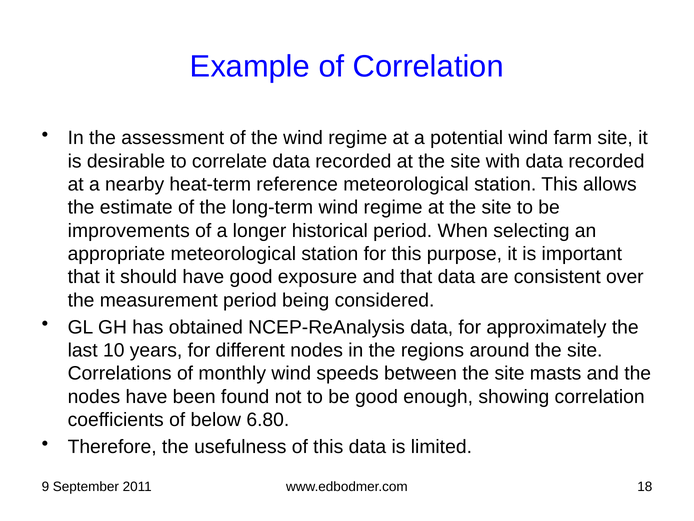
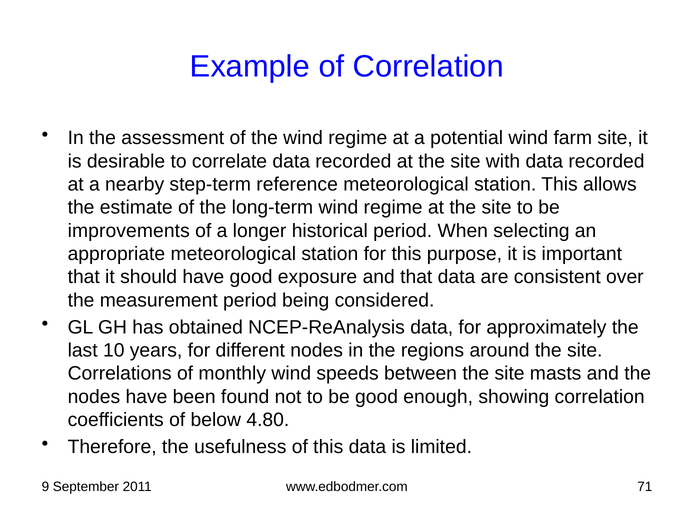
heat-term: heat-term -> step-term (210, 184)
6.80: 6.80 -> 4.80 (268, 419)
18: 18 -> 71 (645, 487)
